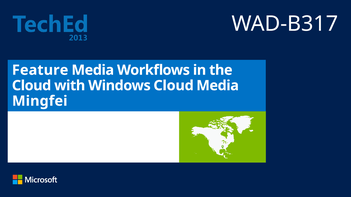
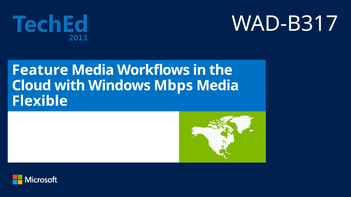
Windows Cloud: Cloud -> Mbps (173, 86)
Mingfei: Mingfei -> Flexible (40, 101)
